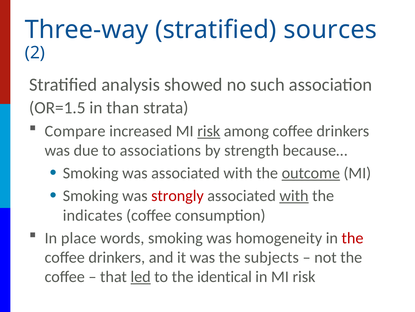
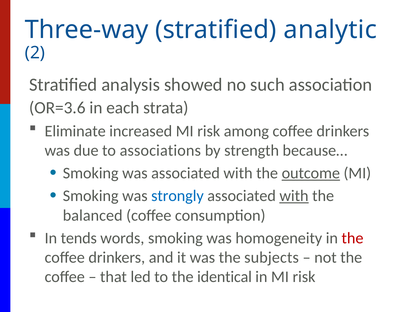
sources: sources -> analytic (330, 30)
OR=1.5: OR=1.5 -> OR=3.6 (57, 107)
than: than -> each (123, 107)
Compare: Compare -> Eliminate (75, 131)
risk underline: present -> none (209, 131)
strongly colour: red -> blue (177, 195)
indicates: indicates -> balanced (93, 215)
place: place -> tends (79, 237)
led underline: present -> none (141, 276)
